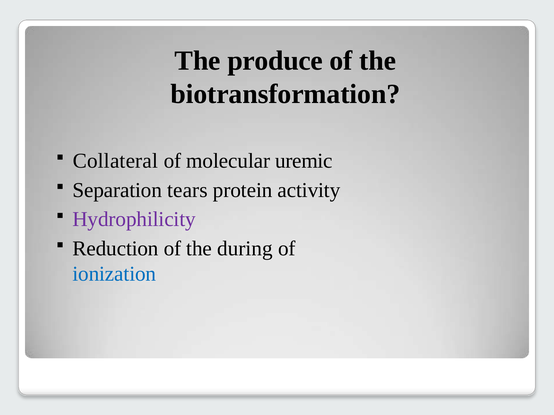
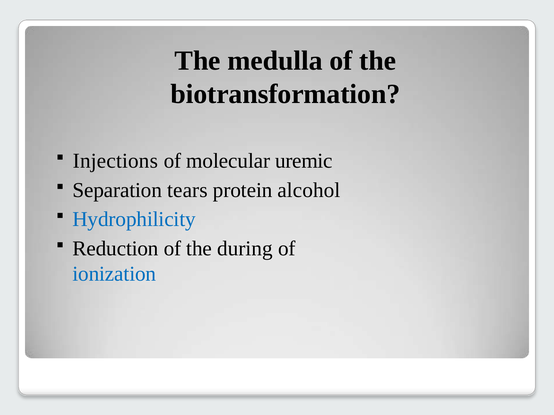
produce: produce -> medulla (275, 61)
Collateral: Collateral -> Injections (115, 161)
activity: activity -> alcohol (309, 190)
Hydrophilicity colour: purple -> blue (134, 220)
